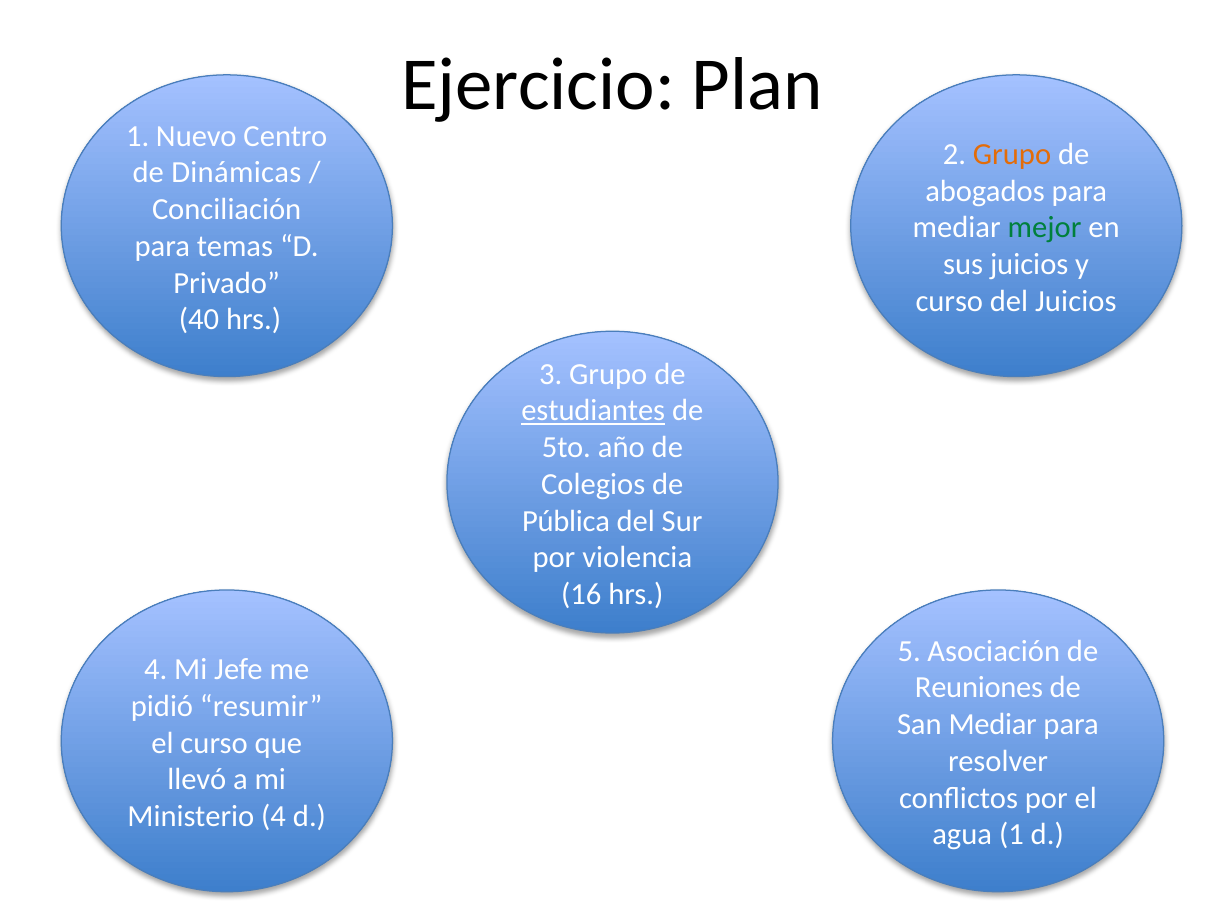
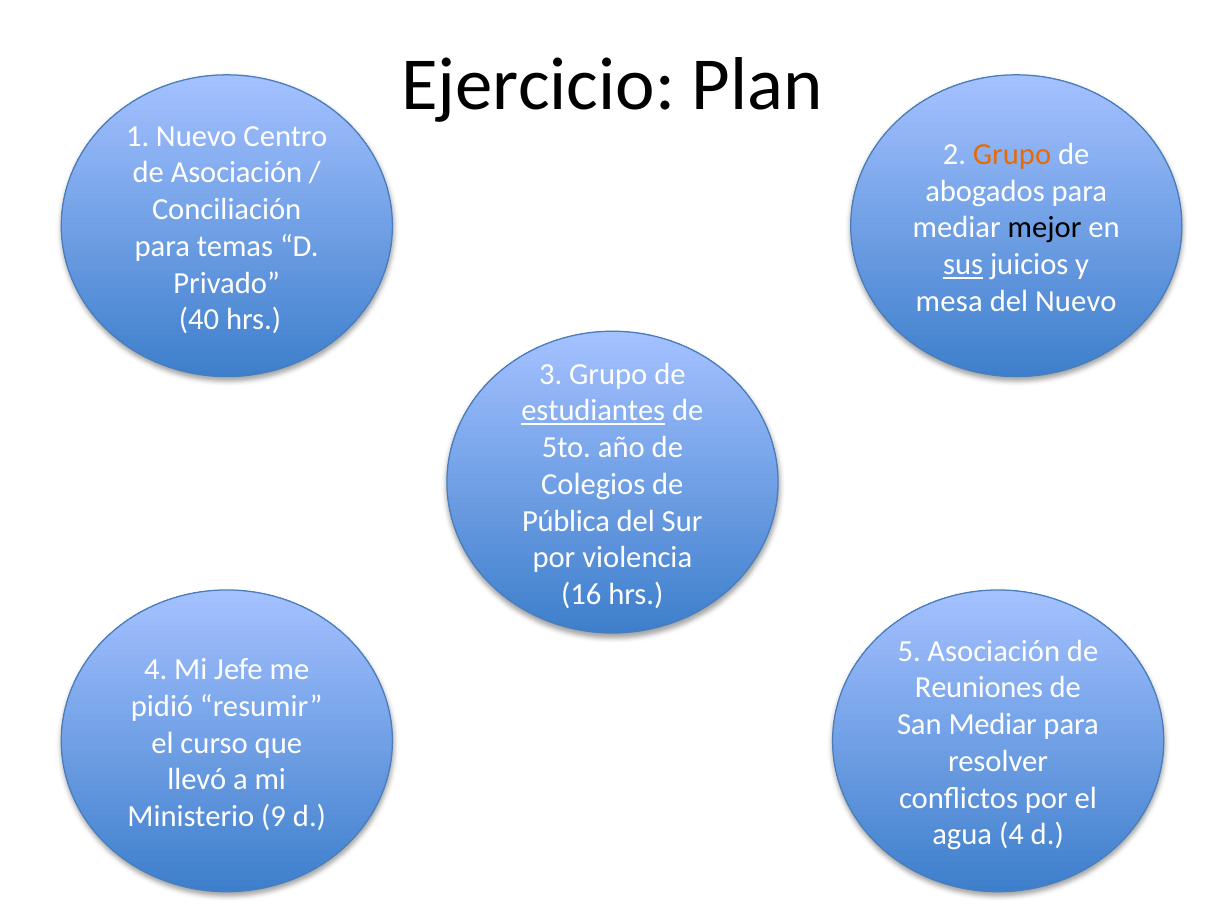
de Dinámicas: Dinámicas -> Asociación (237, 173)
mejor colour: green -> black (1045, 228)
sus underline: none -> present (963, 265)
curso: curso -> mesa (949, 301)
del Juicios: Juicios -> Nuevo (1076, 301)
Ministerio 4: 4 -> 9 (274, 816)
agua 1: 1 -> 4 (1011, 835)
